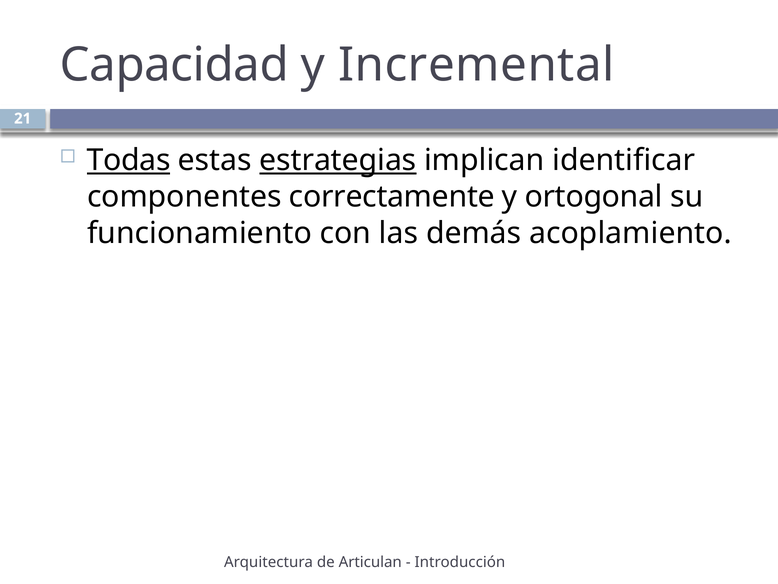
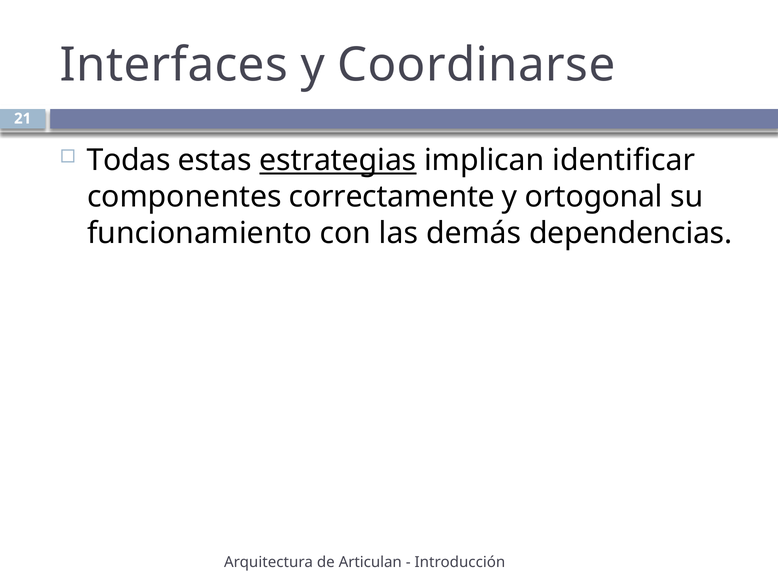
Capacidad: Capacidad -> Interfaces (174, 65)
Incremental: Incremental -> Coordinarse (476, 65)
Todas underline: present -> none (129, 160)
acoplamiento: acoplamiento -> dependencias (631, 233)
